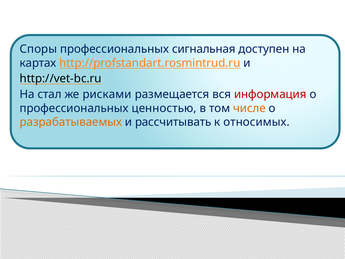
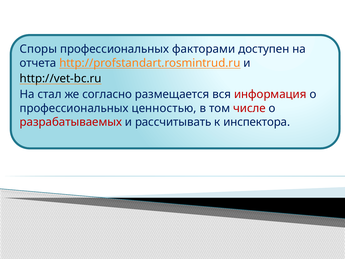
сигнальная: сигнальная -> факторами (204, 49)
картах: картах -> отчета (38, 63)
рисками: рисками -> согласно (107, 94)
числе colour: orange -> red (249, 108)
разрабатываемых colour: orange -> red (71, 122)
относимых: относимых -> инспектора (257, 122)
